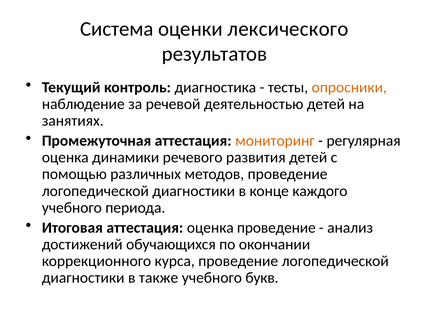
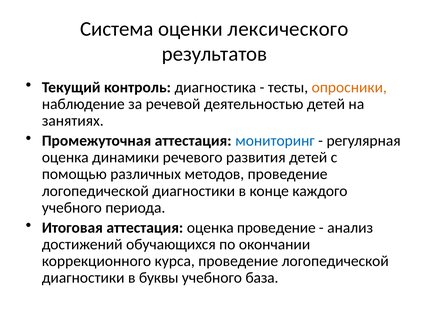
мониторинг colour: orange -> blue (275, 141)
также: также -> буквы (159, 278)
букв: букв -> база (262, 278)
